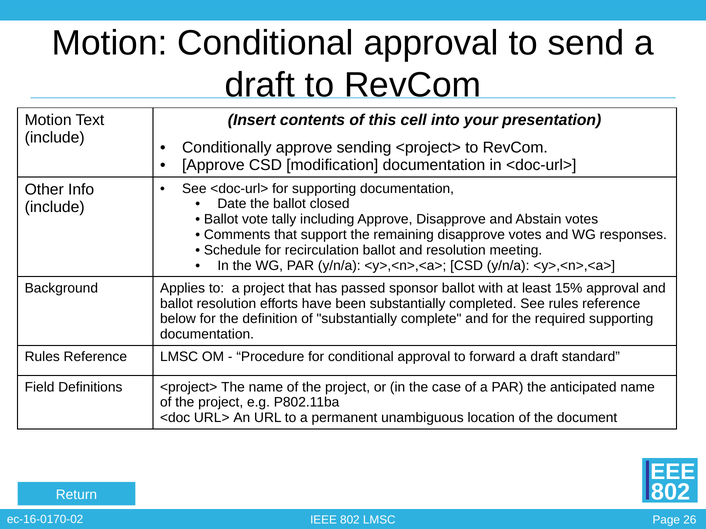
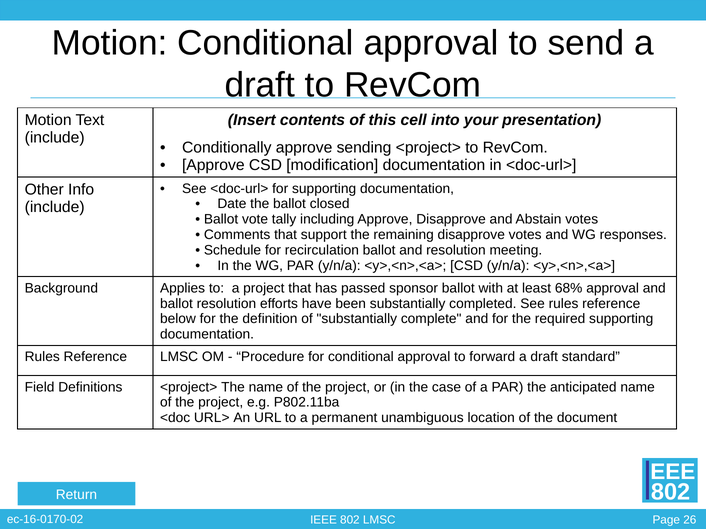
15%: 15% -> 68% (569, 288)
